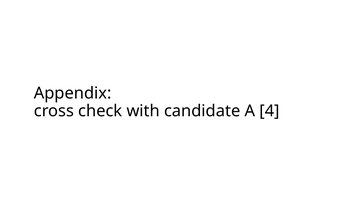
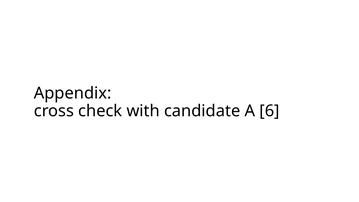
4: 4 -> 6 (269, 111)
